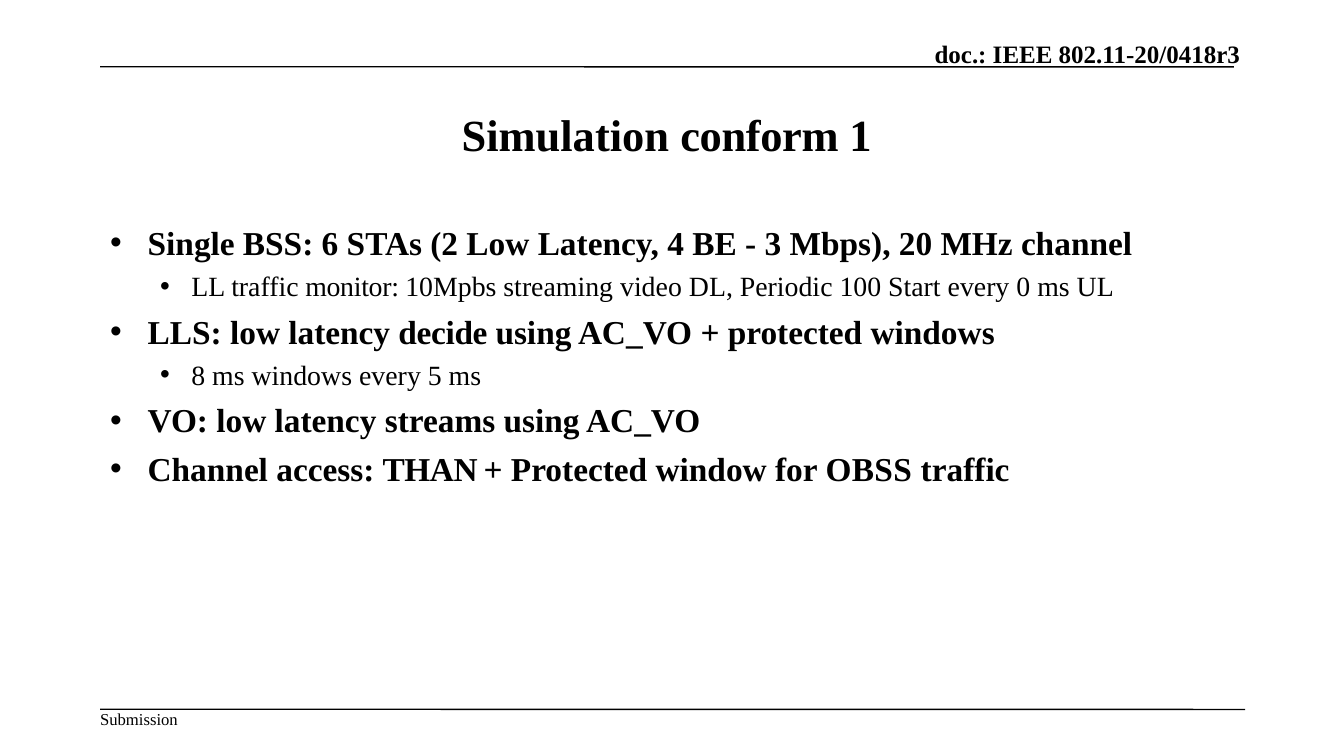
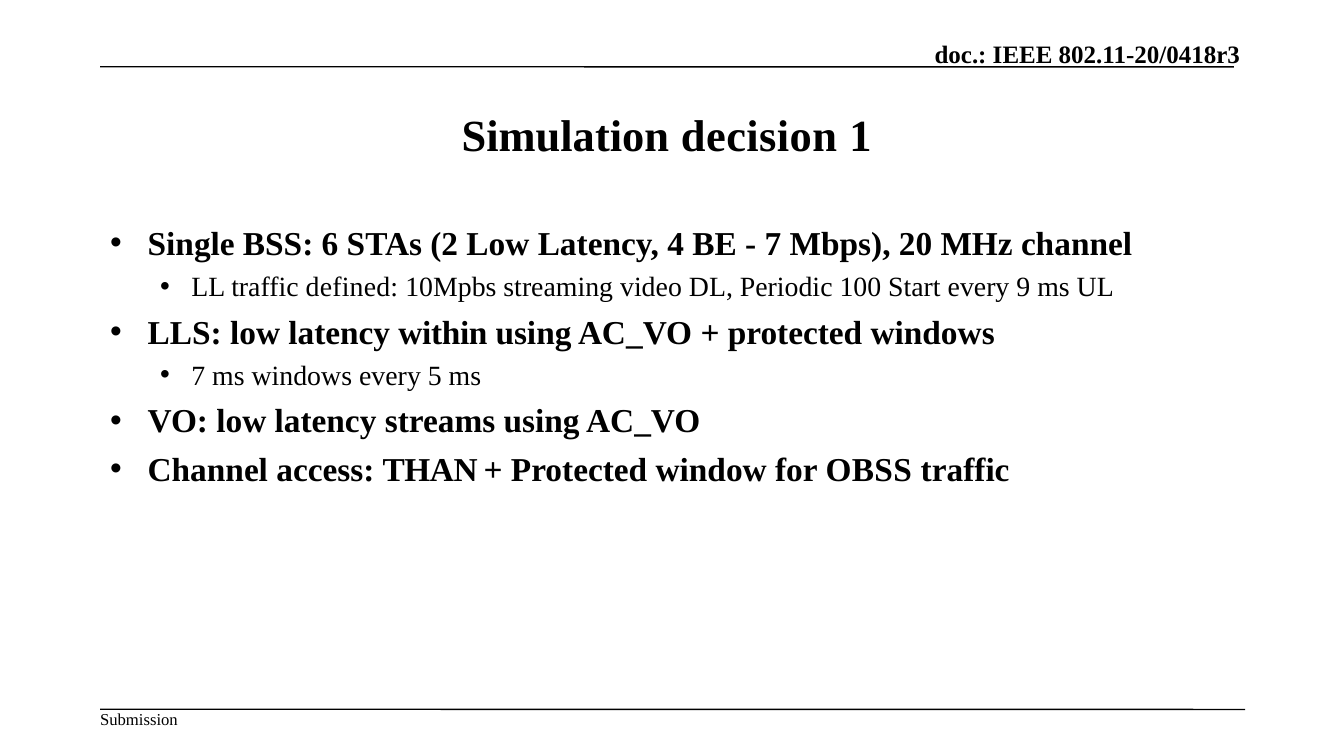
conform: conform -> decision (759, 136)
3: 3 -> 7 (773, 244)
monitor: monitor -> defined (352, 287)
0: 0 -> 9 (1023, 287)
decide: decide -> within (443, 333)
8: 8 -> 7 (198, 376)
